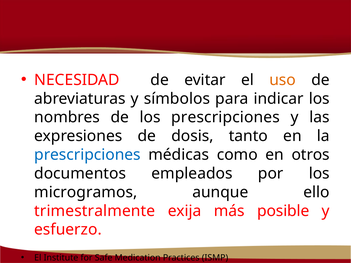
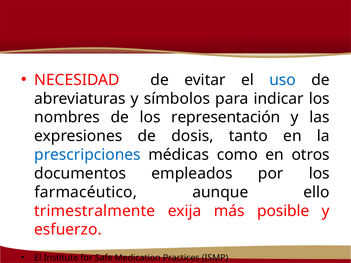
uso colour: orange -> blue (283, 80)
los prescripciones: prescripciones -> representación (226, 117)
microgramos: microgramos -> farmacéutico (86, 192)
